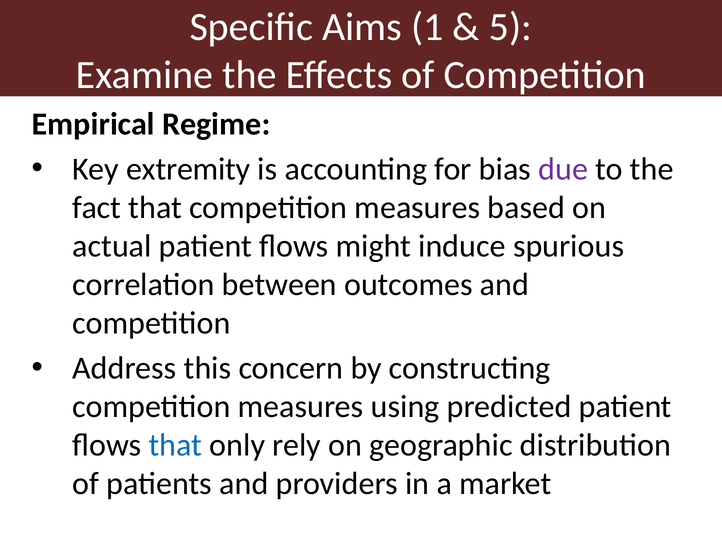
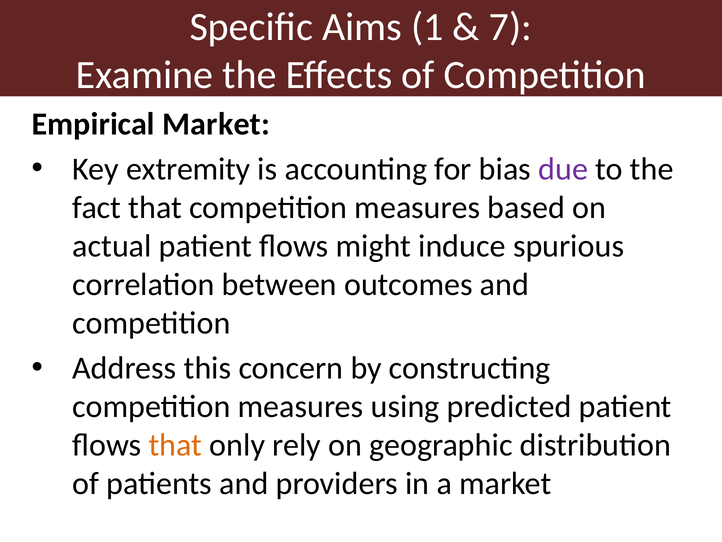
5: 5 -> 7 (510, 27)
Empirical Regime: Regime -> Market (216, 124)
that colour: blue -> orange (175, 445)
